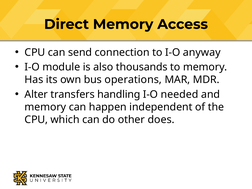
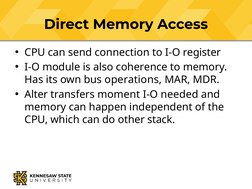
anyway: anyway -> register (202, 52)
thousands: thousands -> coherence (142, 67)
handling: handling -> moment (119, 94)
does: does -> stack (161, 120)
